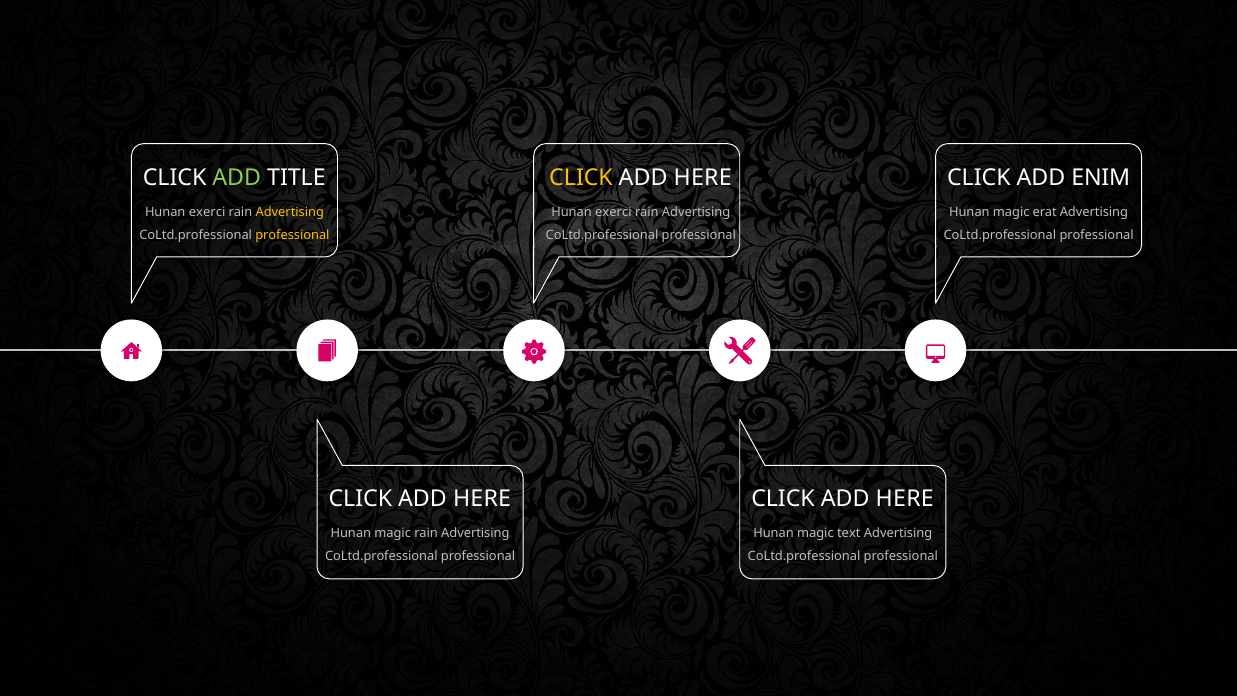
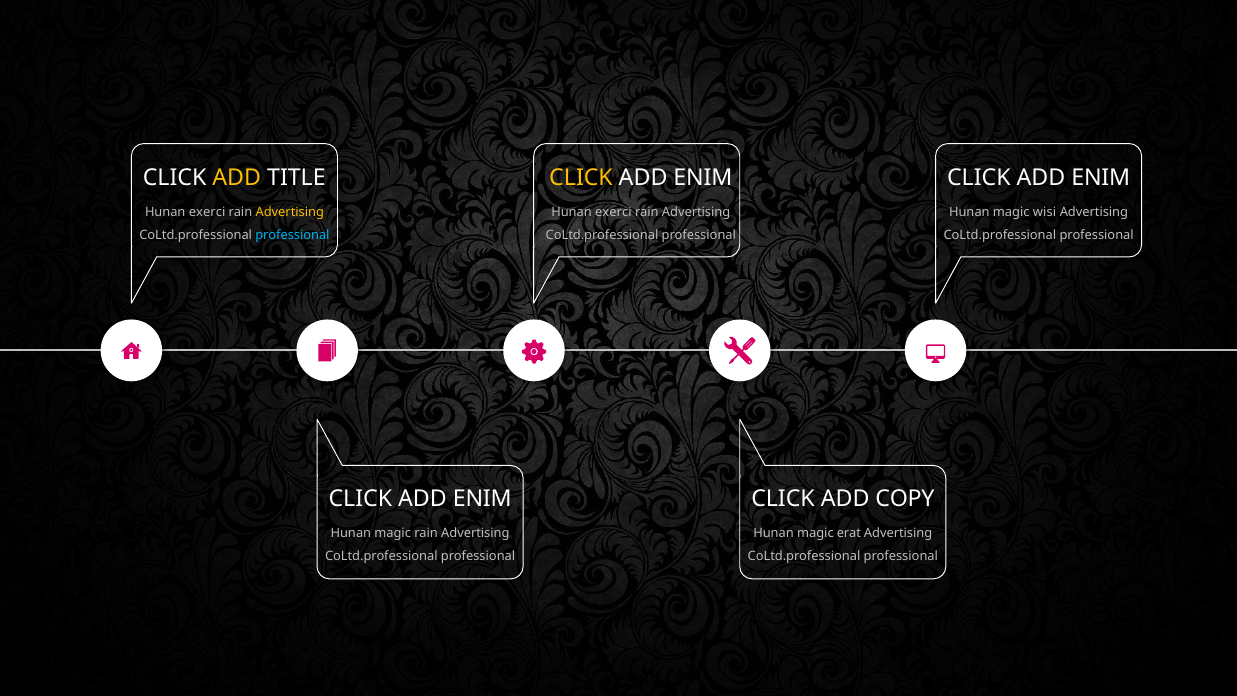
ADD colour: light green -> yellow (237, 177)
HERE: HERE -> ENIM (703, 177)
erat: erat -> wisi (1045, 212)
professional colour: yellow -> light blue (292, 235)
HERE: HERE -> ENIM (482, 498)
HERE: HERE -> COPY (905, 498)
text: text -> erat (849, 533)
